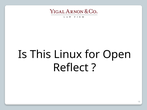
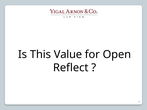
Linux: Linux -> Value (68, 55)
